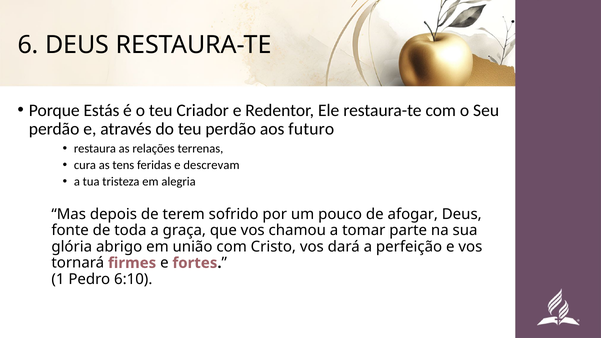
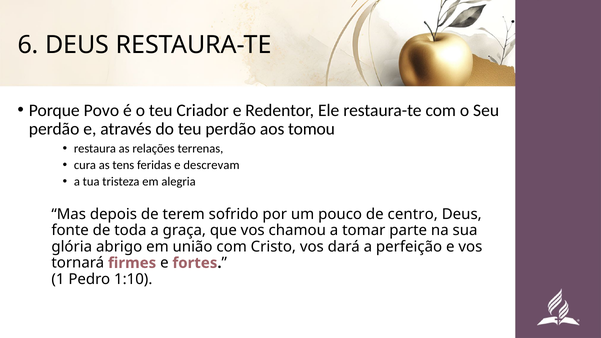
Estás: Estás -> Povo (101, 110)
futuro: futuro -> tomou (311, 129)
afogar: afogar -> centro (413, 214)
6:10: 6:10 -> 1:10 (133, 279)
